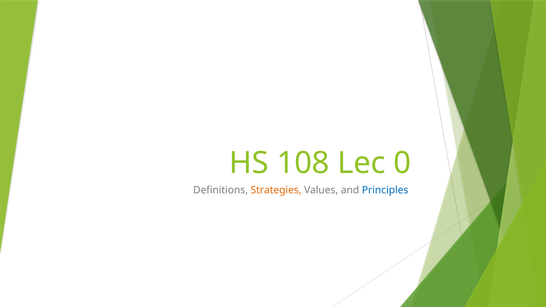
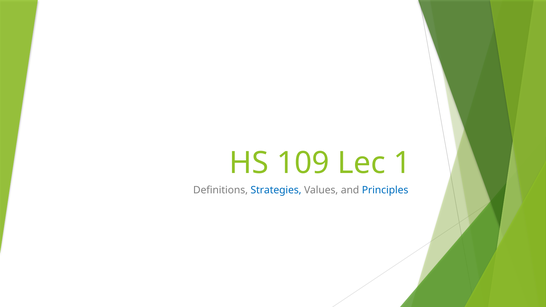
108: 108 -> 109 (303, 163)
0: 0 -> 1 (402, 163)
Strategies colour: orange -> blue (276, 190)
